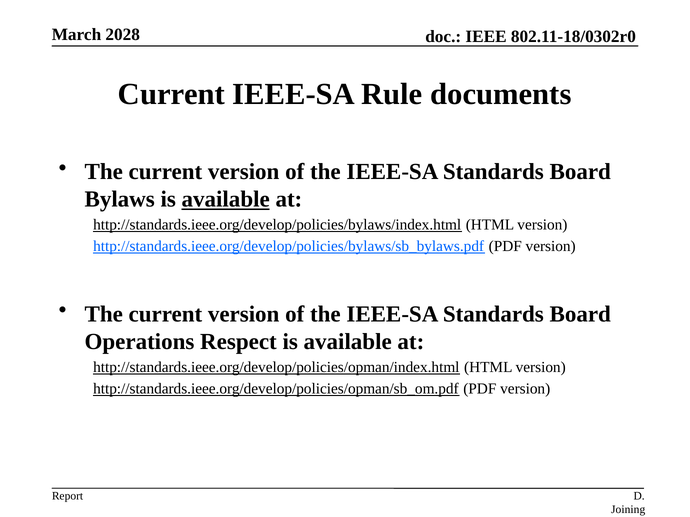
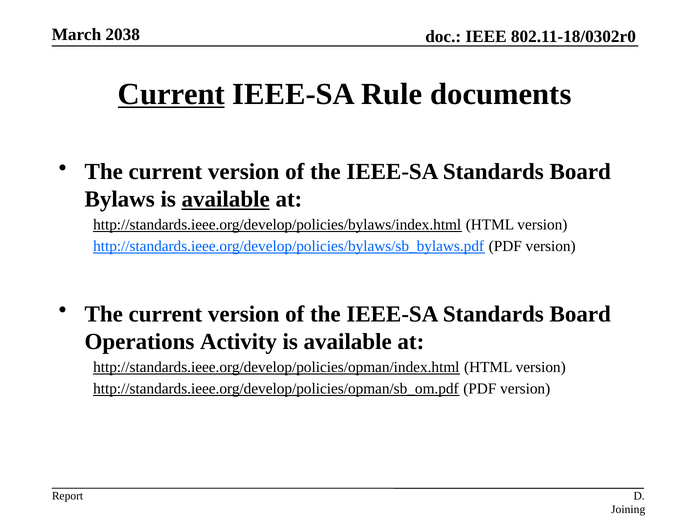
2028: 2028 -> 2038 (123, 35)
Current underline: none -> present (171, 94)
Respect: Respect -> Activity (239, 342)
